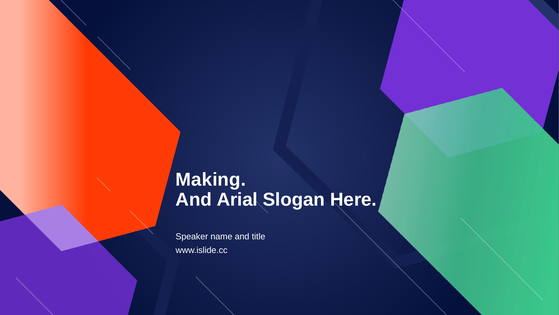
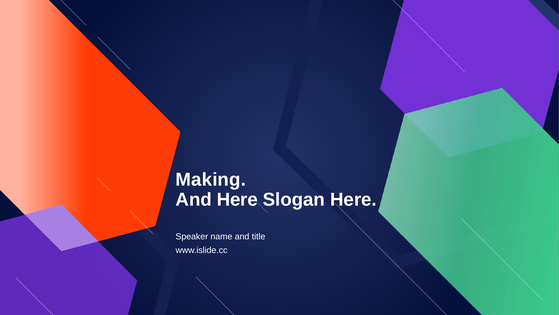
And Arial: Arial -> Here (237, 199)
